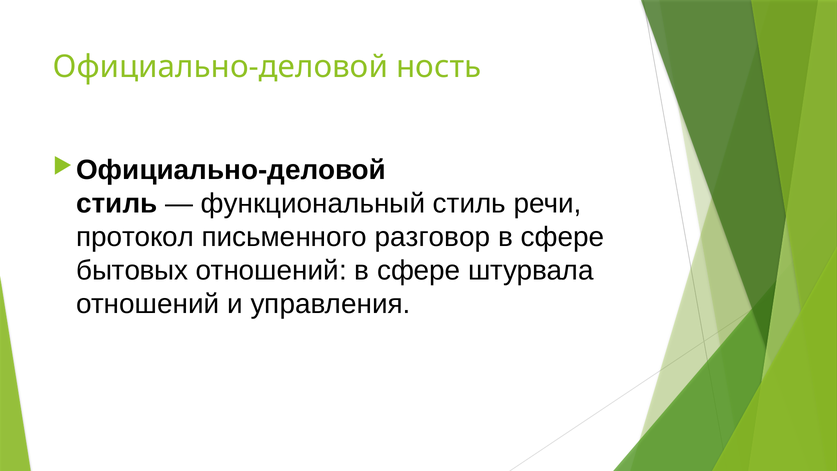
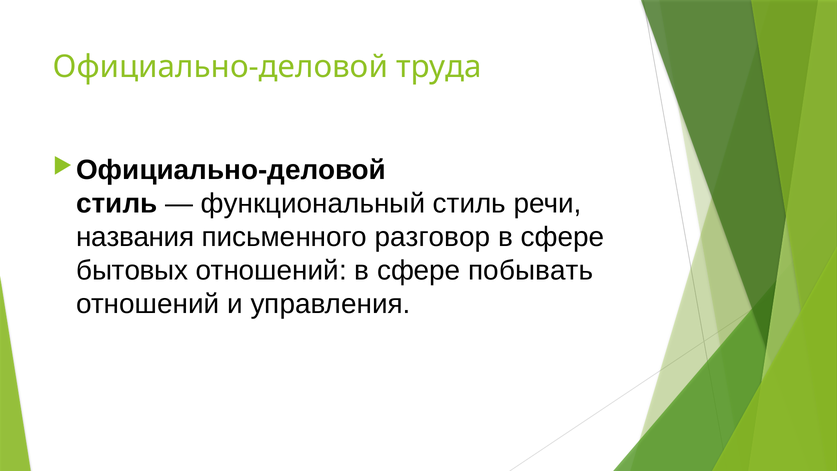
ность: ность -> труда (439, 67)
протокол: протокол -> названия (135, 237)
штурвала: штурвала -> побывать (531, 271)
